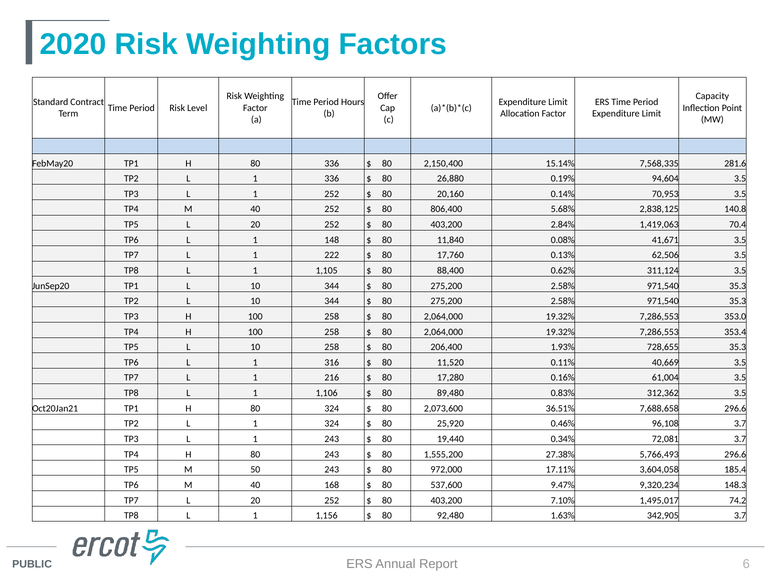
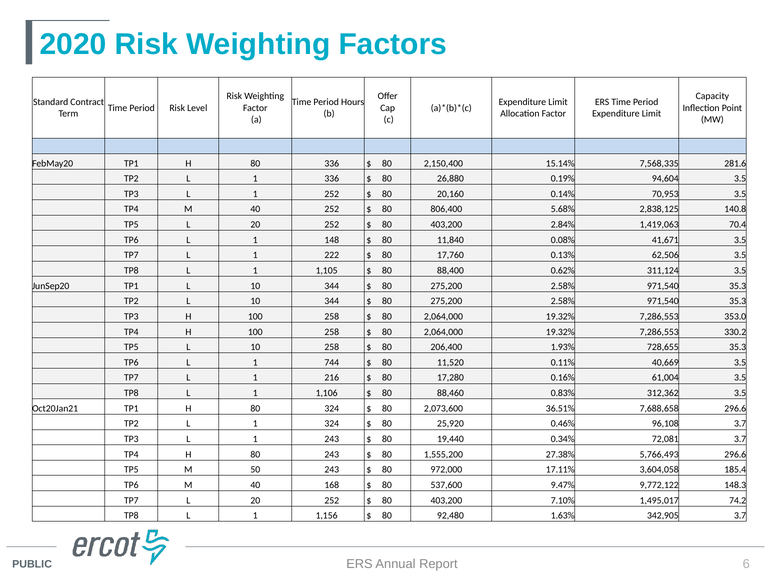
353.4: 353.4 -> 330.2 (735, 332)
316: 316 -> 744 (332, 362)
89,480: 89,480 -> 88,460 (450, 393)
9,320,234: 9,320,234 -> 9,772,122 (659, 485)
